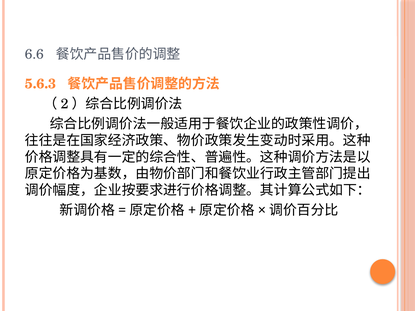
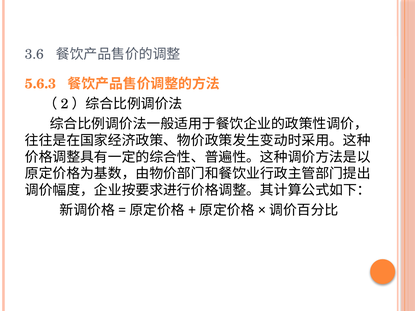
6.6: 6.6 -> 3.6 (34, 54)
